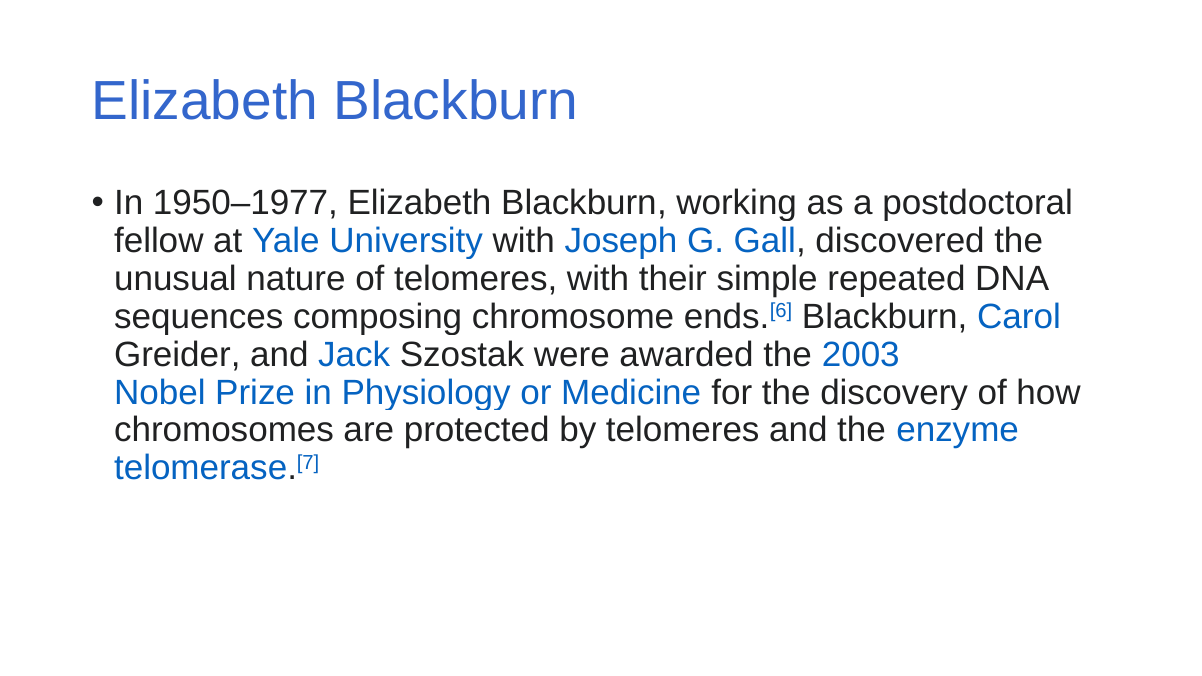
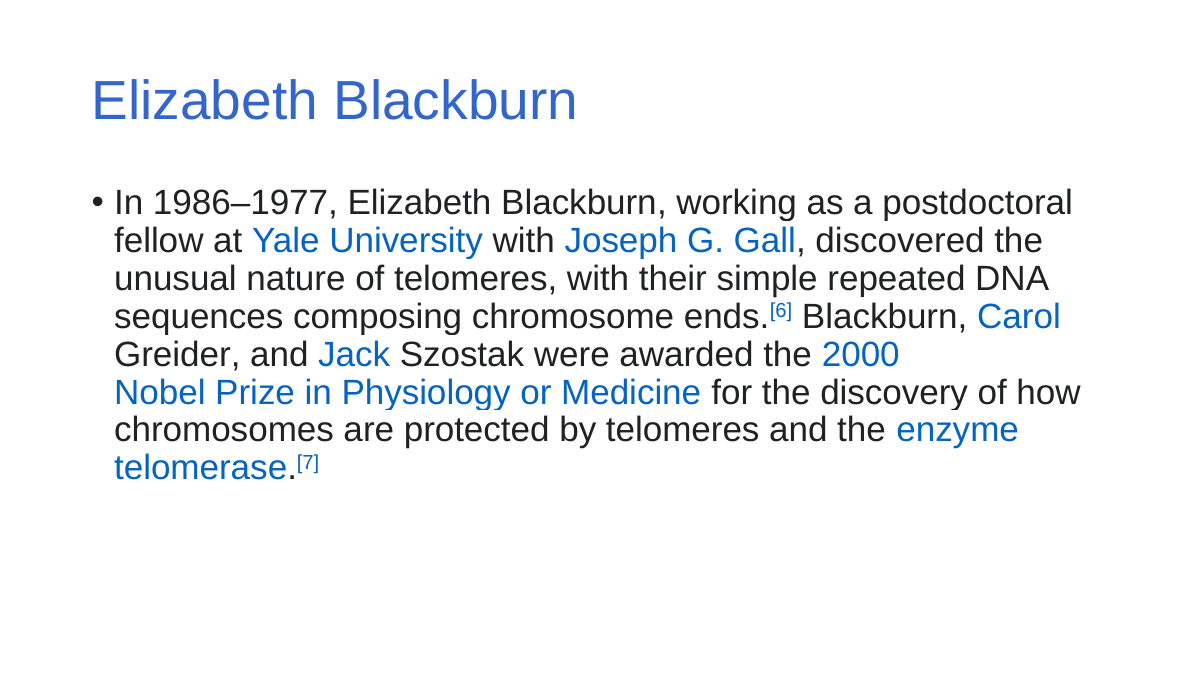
1950–1977: 1950–1977 -> 1986–1977 (245, 203)
2003: 2003 -> 2000 (861, 355)
